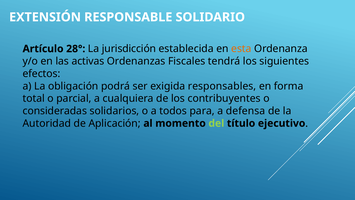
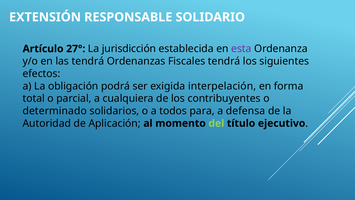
28°: 28° -> 27° (76, 49)
esta colour: orange -> purple (241, 49)
las activas: activas -> tendrá (88, 61)
responsables: responsables -> interpelación (222, 86)
consideradas: consideradas -> determinado (55, 111)
